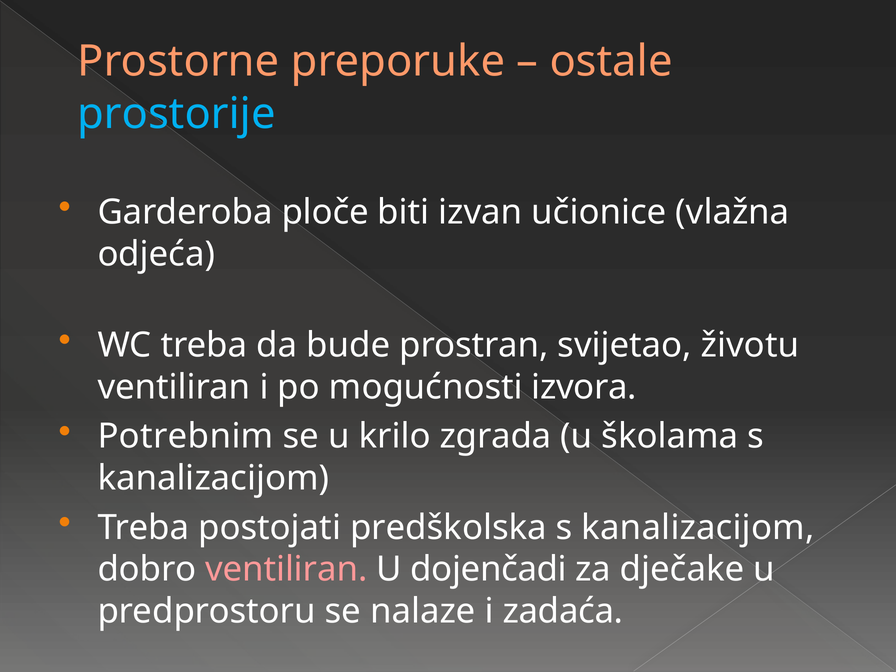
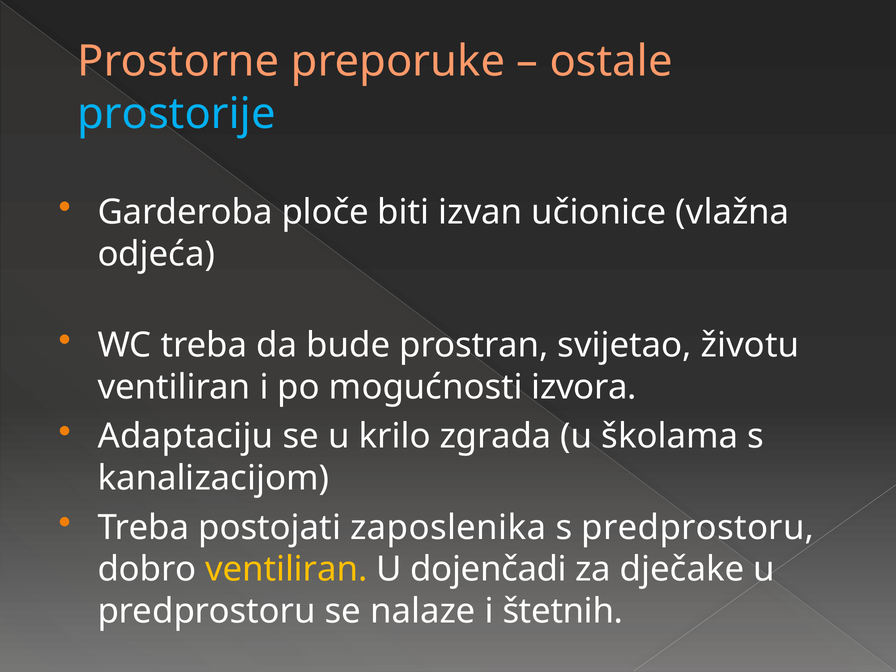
Potrebnim: Potrebnim -> Adaptaciju (186, 436)
predškolska: predškolska -> zaposlenika (448, 528)
kanalizacijom: kanalizacijom -> predprostoru (698, 528)
ventiliran colour: pink -> yellow (286, 569)
zadaća: zadaća -> štetnih (563, 611)
